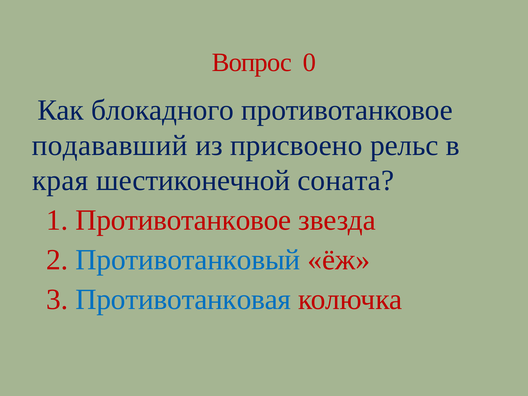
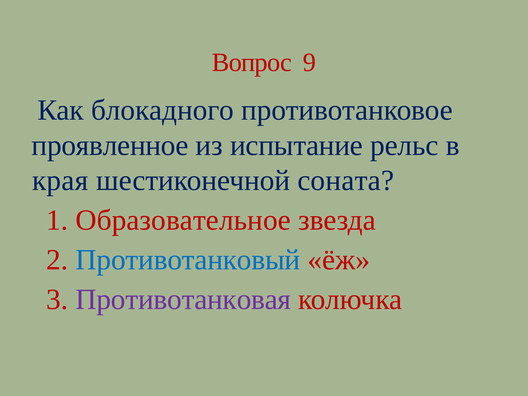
0: 0 -> 9 (310, 63)
подававший: подававший -> проявленное (110, 145)
присвоено: присвоено -> испытание (296, 145)
1 Противотанковое: Противотанковое -> Образовательное (183, 220)
Противотанковая colour: blue -> purple (183, 299)
